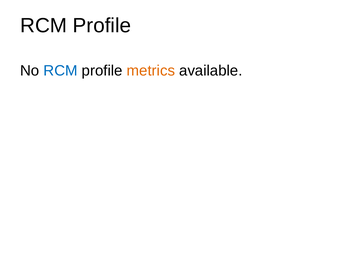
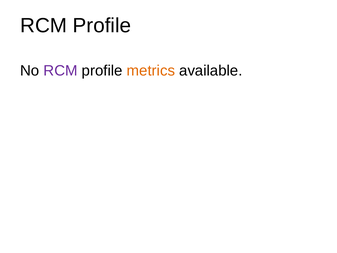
RCM colour: blue -> purple (61, 71)
